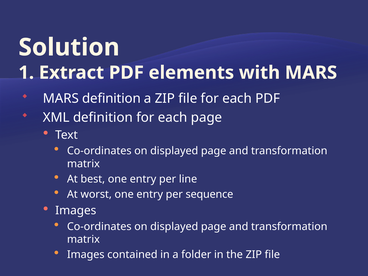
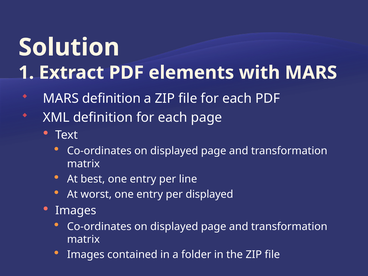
per sequence: sequence -> displayed (209, 194)
